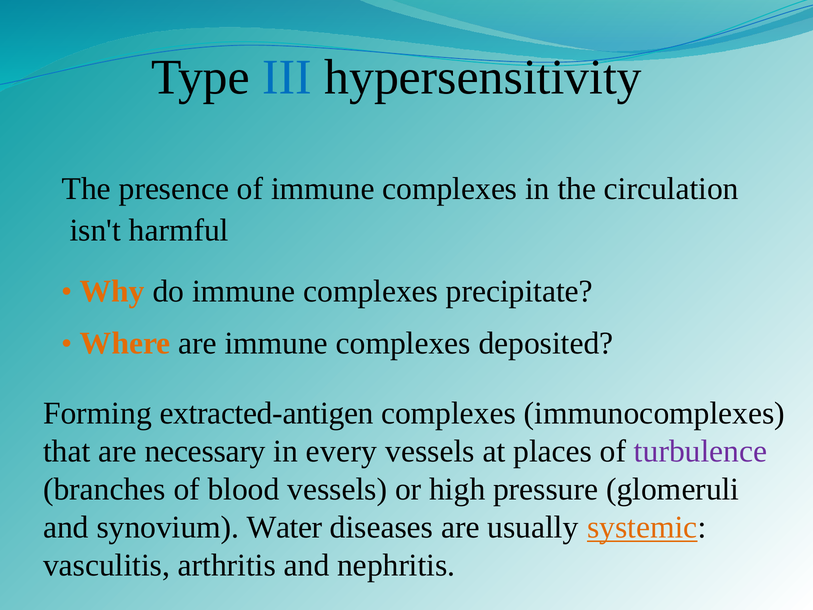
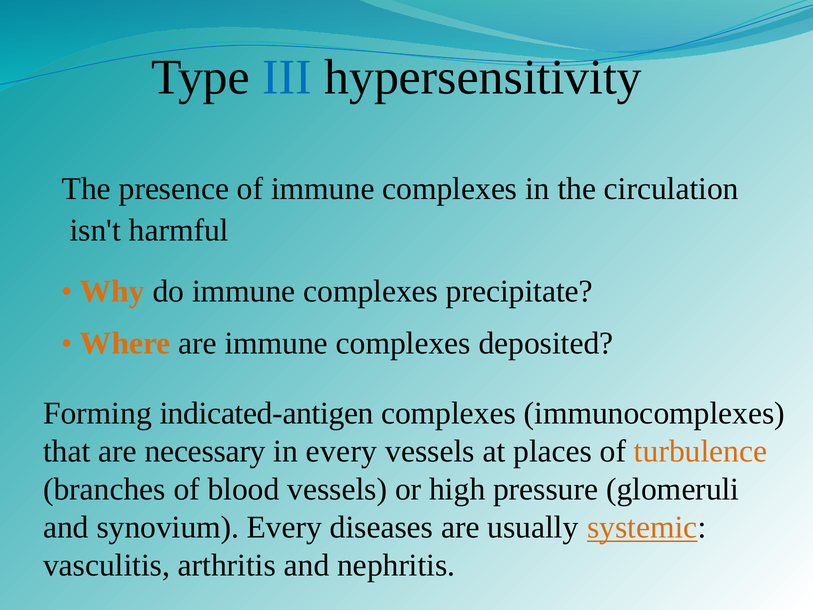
extracted-antigen: extracted-antigen -> indicated-antigen (267, 413)
turbulence colour: purple -> orange (701, 451)
synovium Water: Water -> Every (284, 527)
